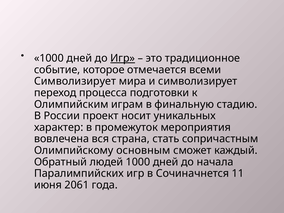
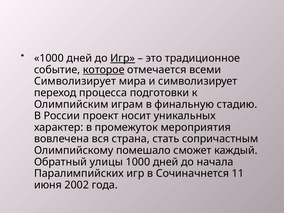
которое underline: none -> present (104, 70)
основным: основным -> помешало (143, 150)
людей: людей -> улицы (106, 162)
2061: 2061 -> 2002 (77, 185)
